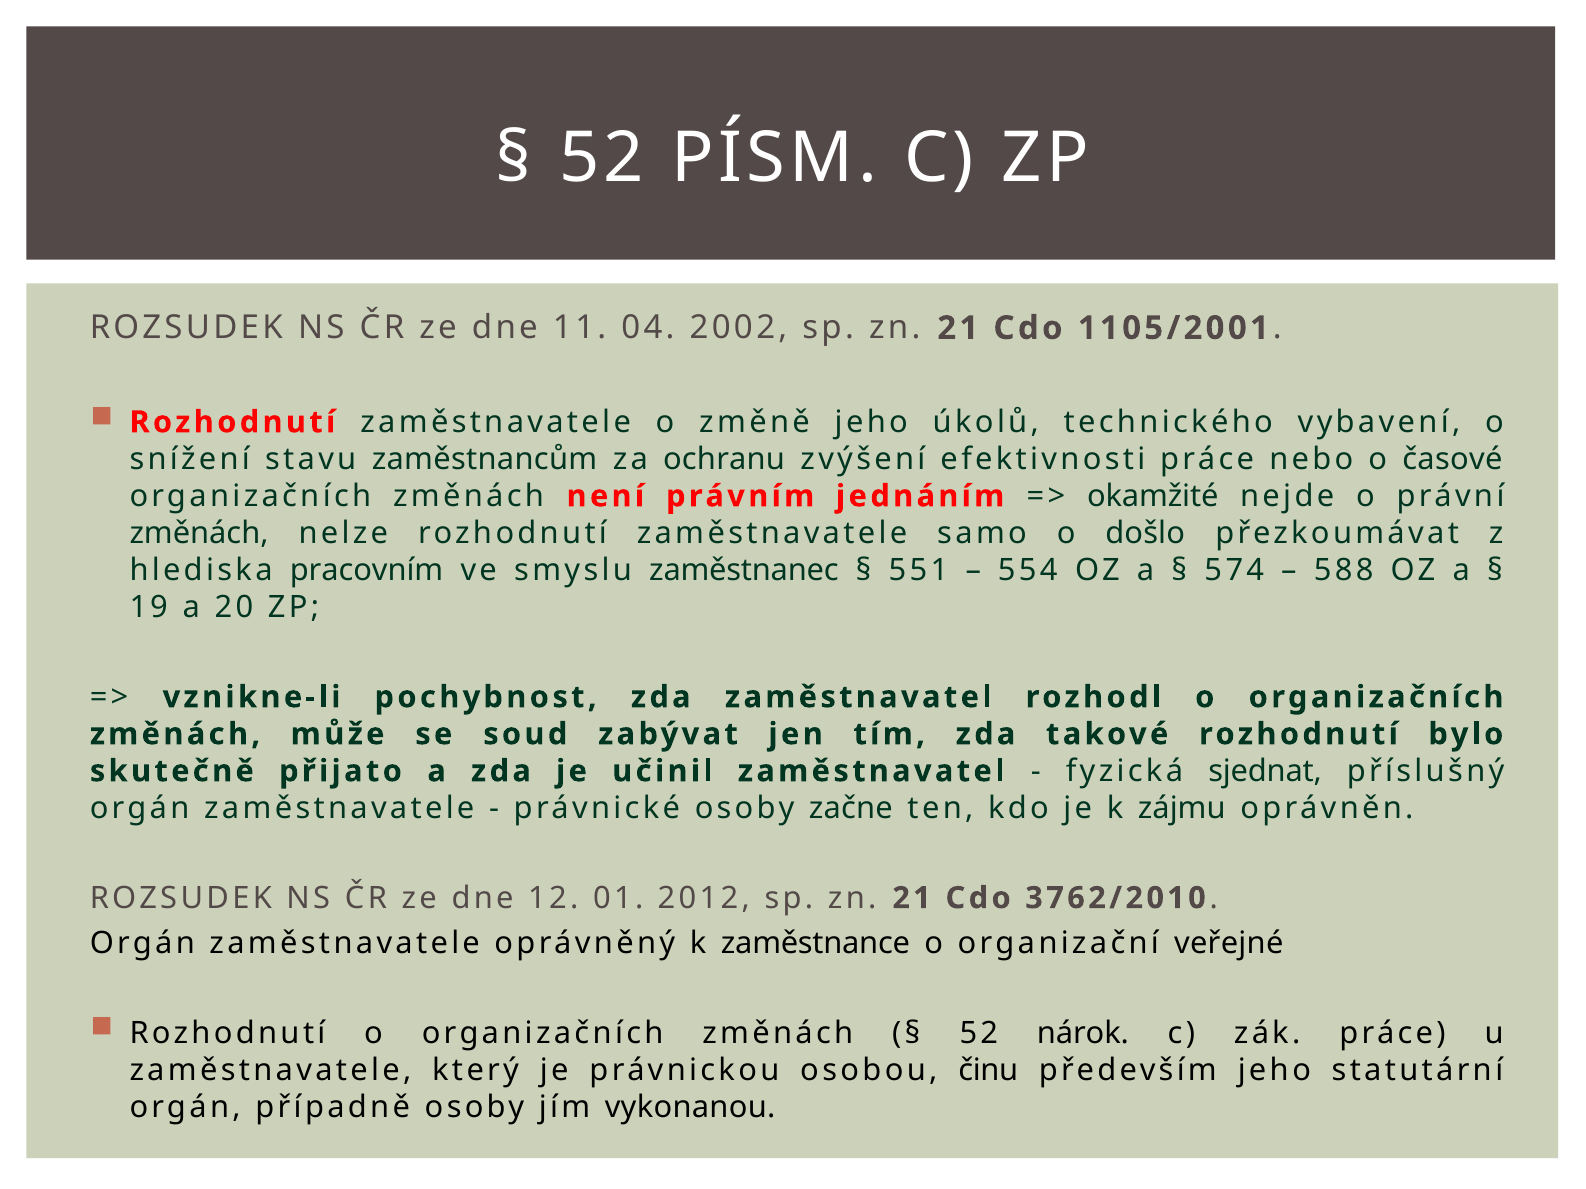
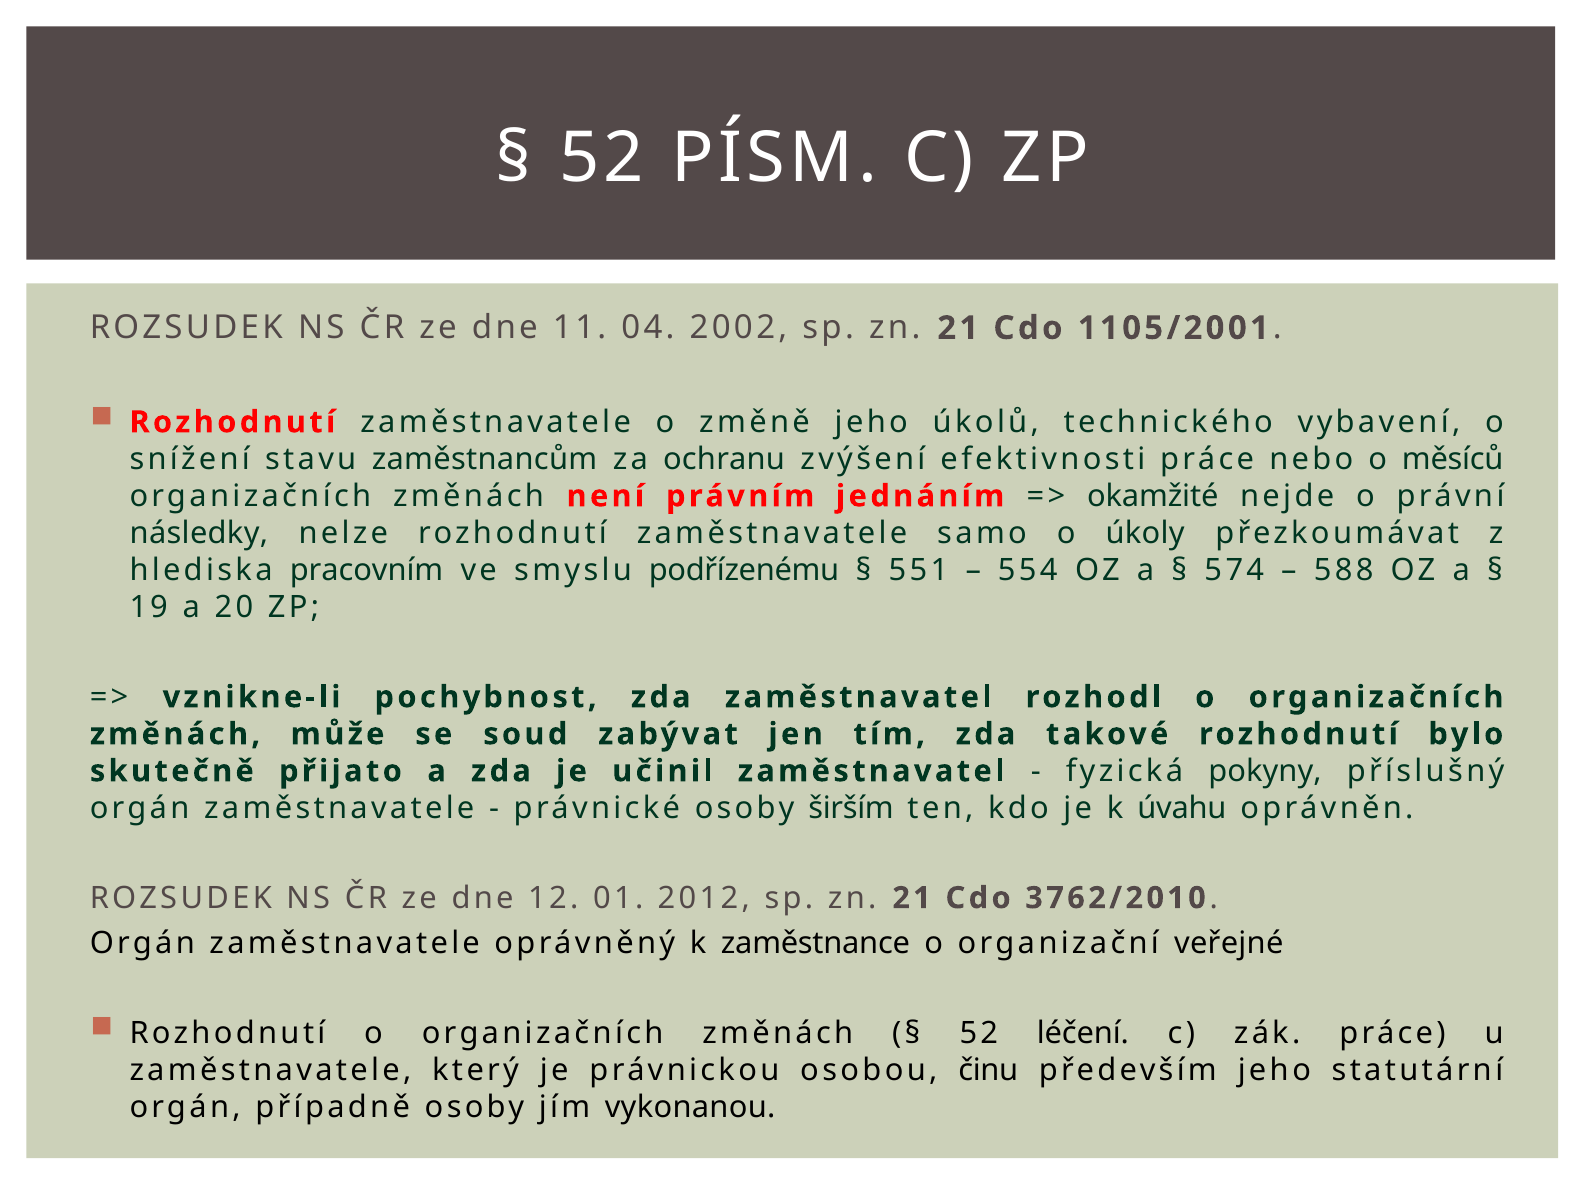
časové: časové -> měsíců (1453, 459)
změnách: změnách -> následky (199, 533)
došlo: došlo -> úkoly (1145, 533)
zaměstnanec: zaměstnanec -> podřízenému (744, 570)
sjednat: sjednat -> pokyny (1265, 771)
začne: začne -> širším (851, 808)
zájmu: zájmu -> úvahu (1182, 808)
nárok: nárok -> léčení (1083, 1033)
